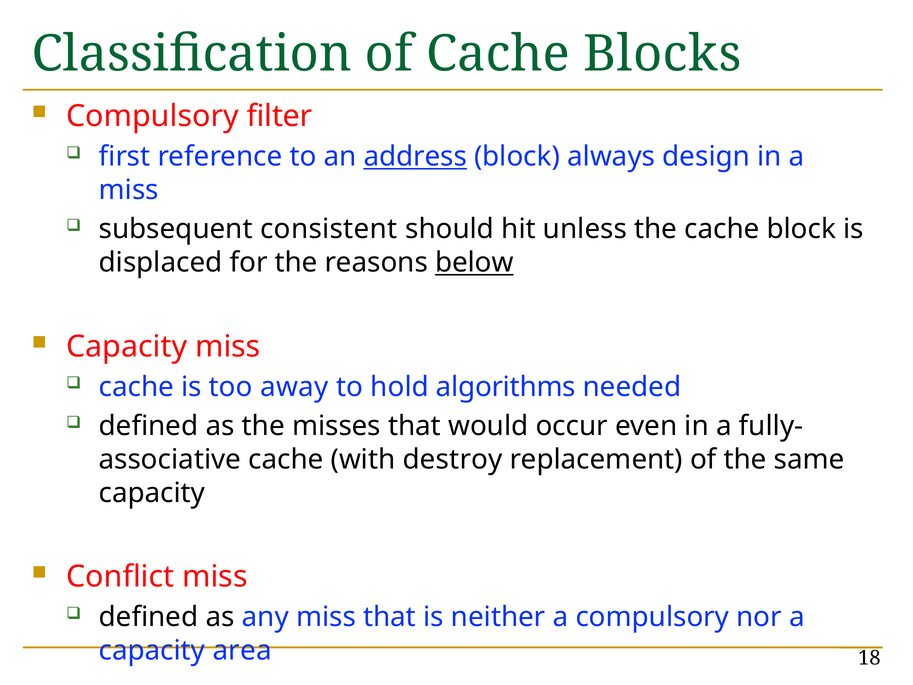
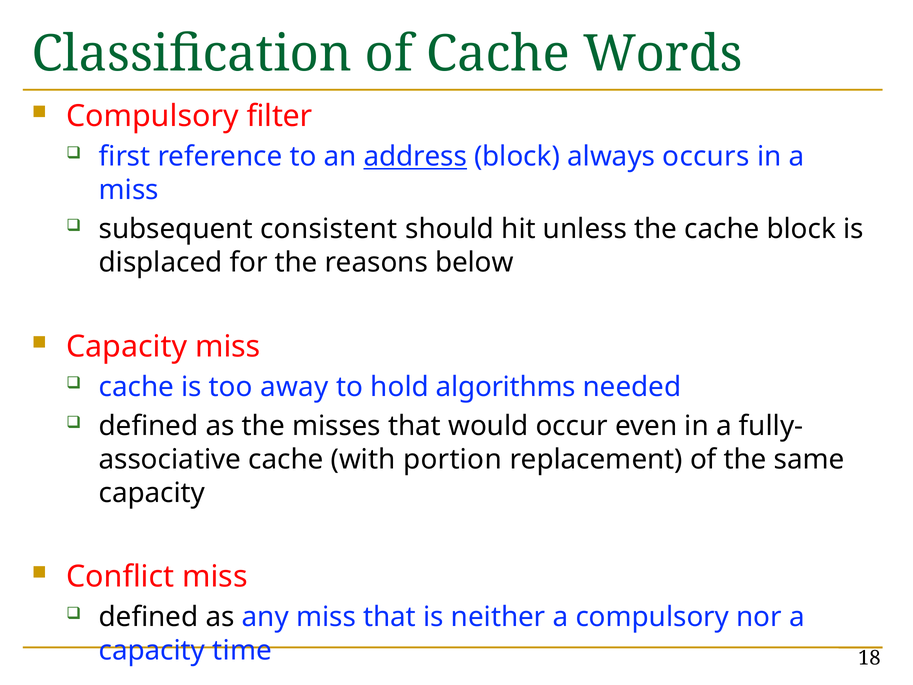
Blocks: Blocks -> Words (663, 54)
design: design -> occurs (706, 157)
below underline: present -> none (474, 263)
destroy: destroy -> portion (453, 459)
area: area -> time (242, 650)
